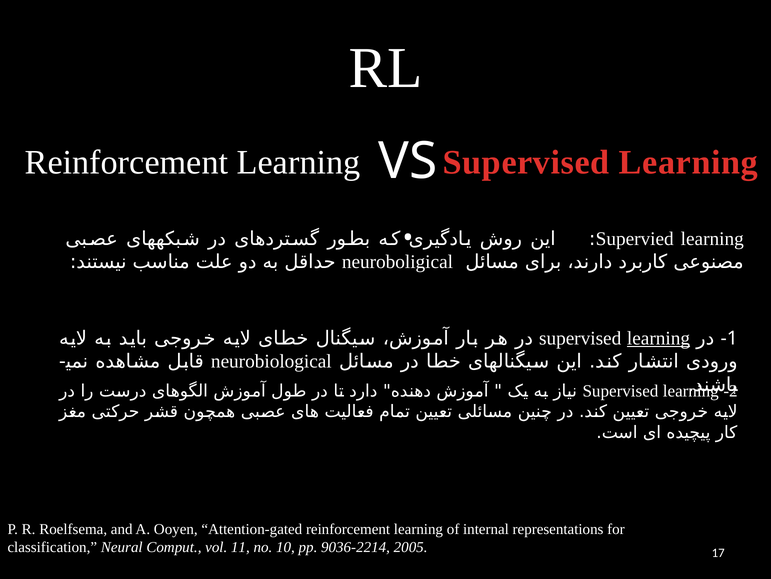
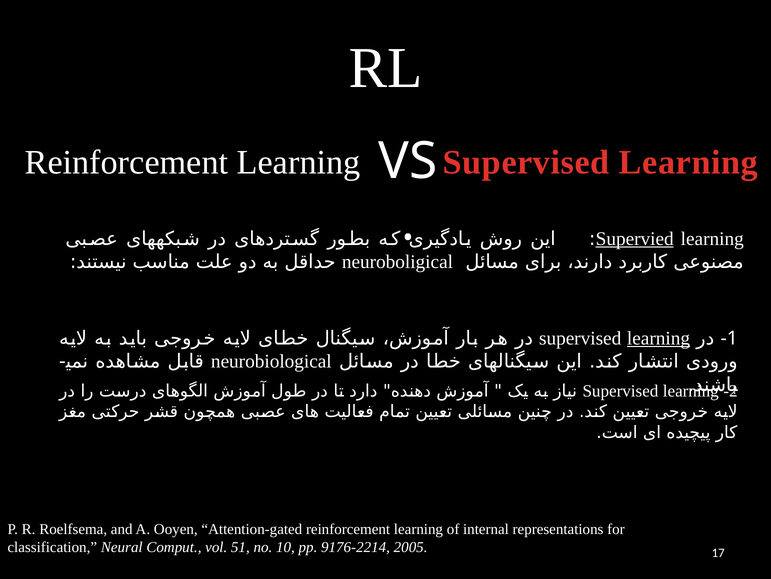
Supervied underline: none -> present (635, 238)
11: 11 -> 51 (240, 547)
9036-2214: 9036-2214 -> 9176-2214 (356, 547)
